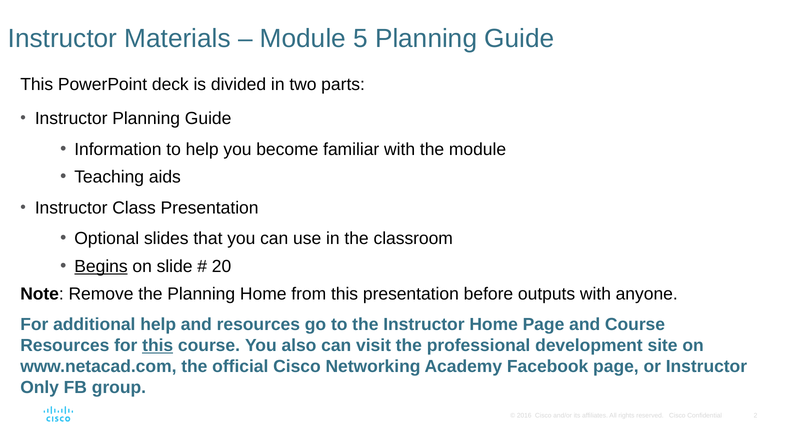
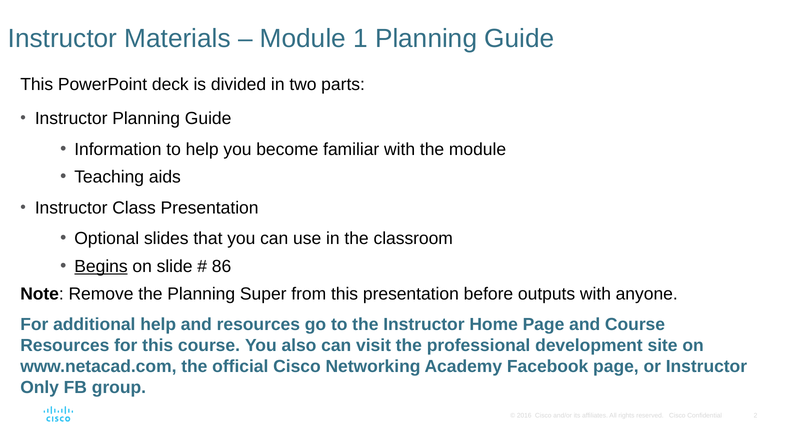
5: 5 -> 1 (360, 39)
20: 20 -> 86 (222, 266)
Planning Home: Home -> Super (263, 294)
this underline: present -> none (158, 345)
